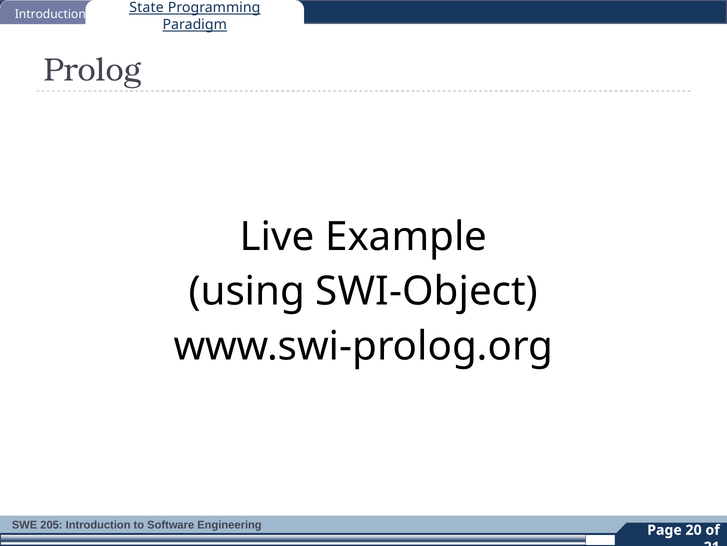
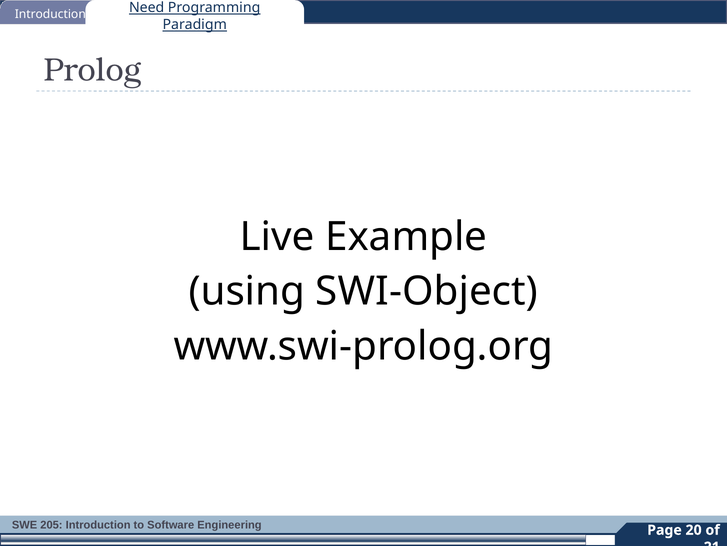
State: State -> Need (147, 7)
